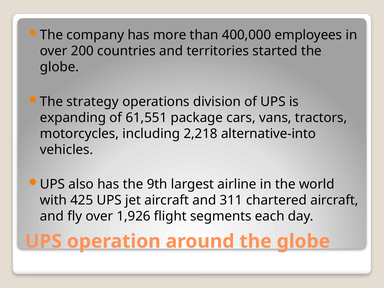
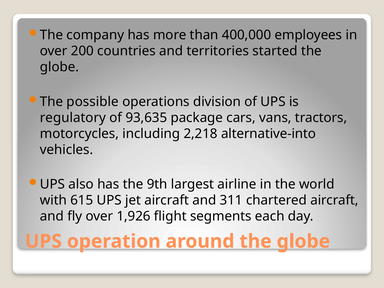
strategy: strategy -> possible (93, 102)
expanding: expanding -> regulatory (73, 118)
61,551: 61,551 -> 93,635 (146, 118)
425: 425 -> 615 (82, 200)
